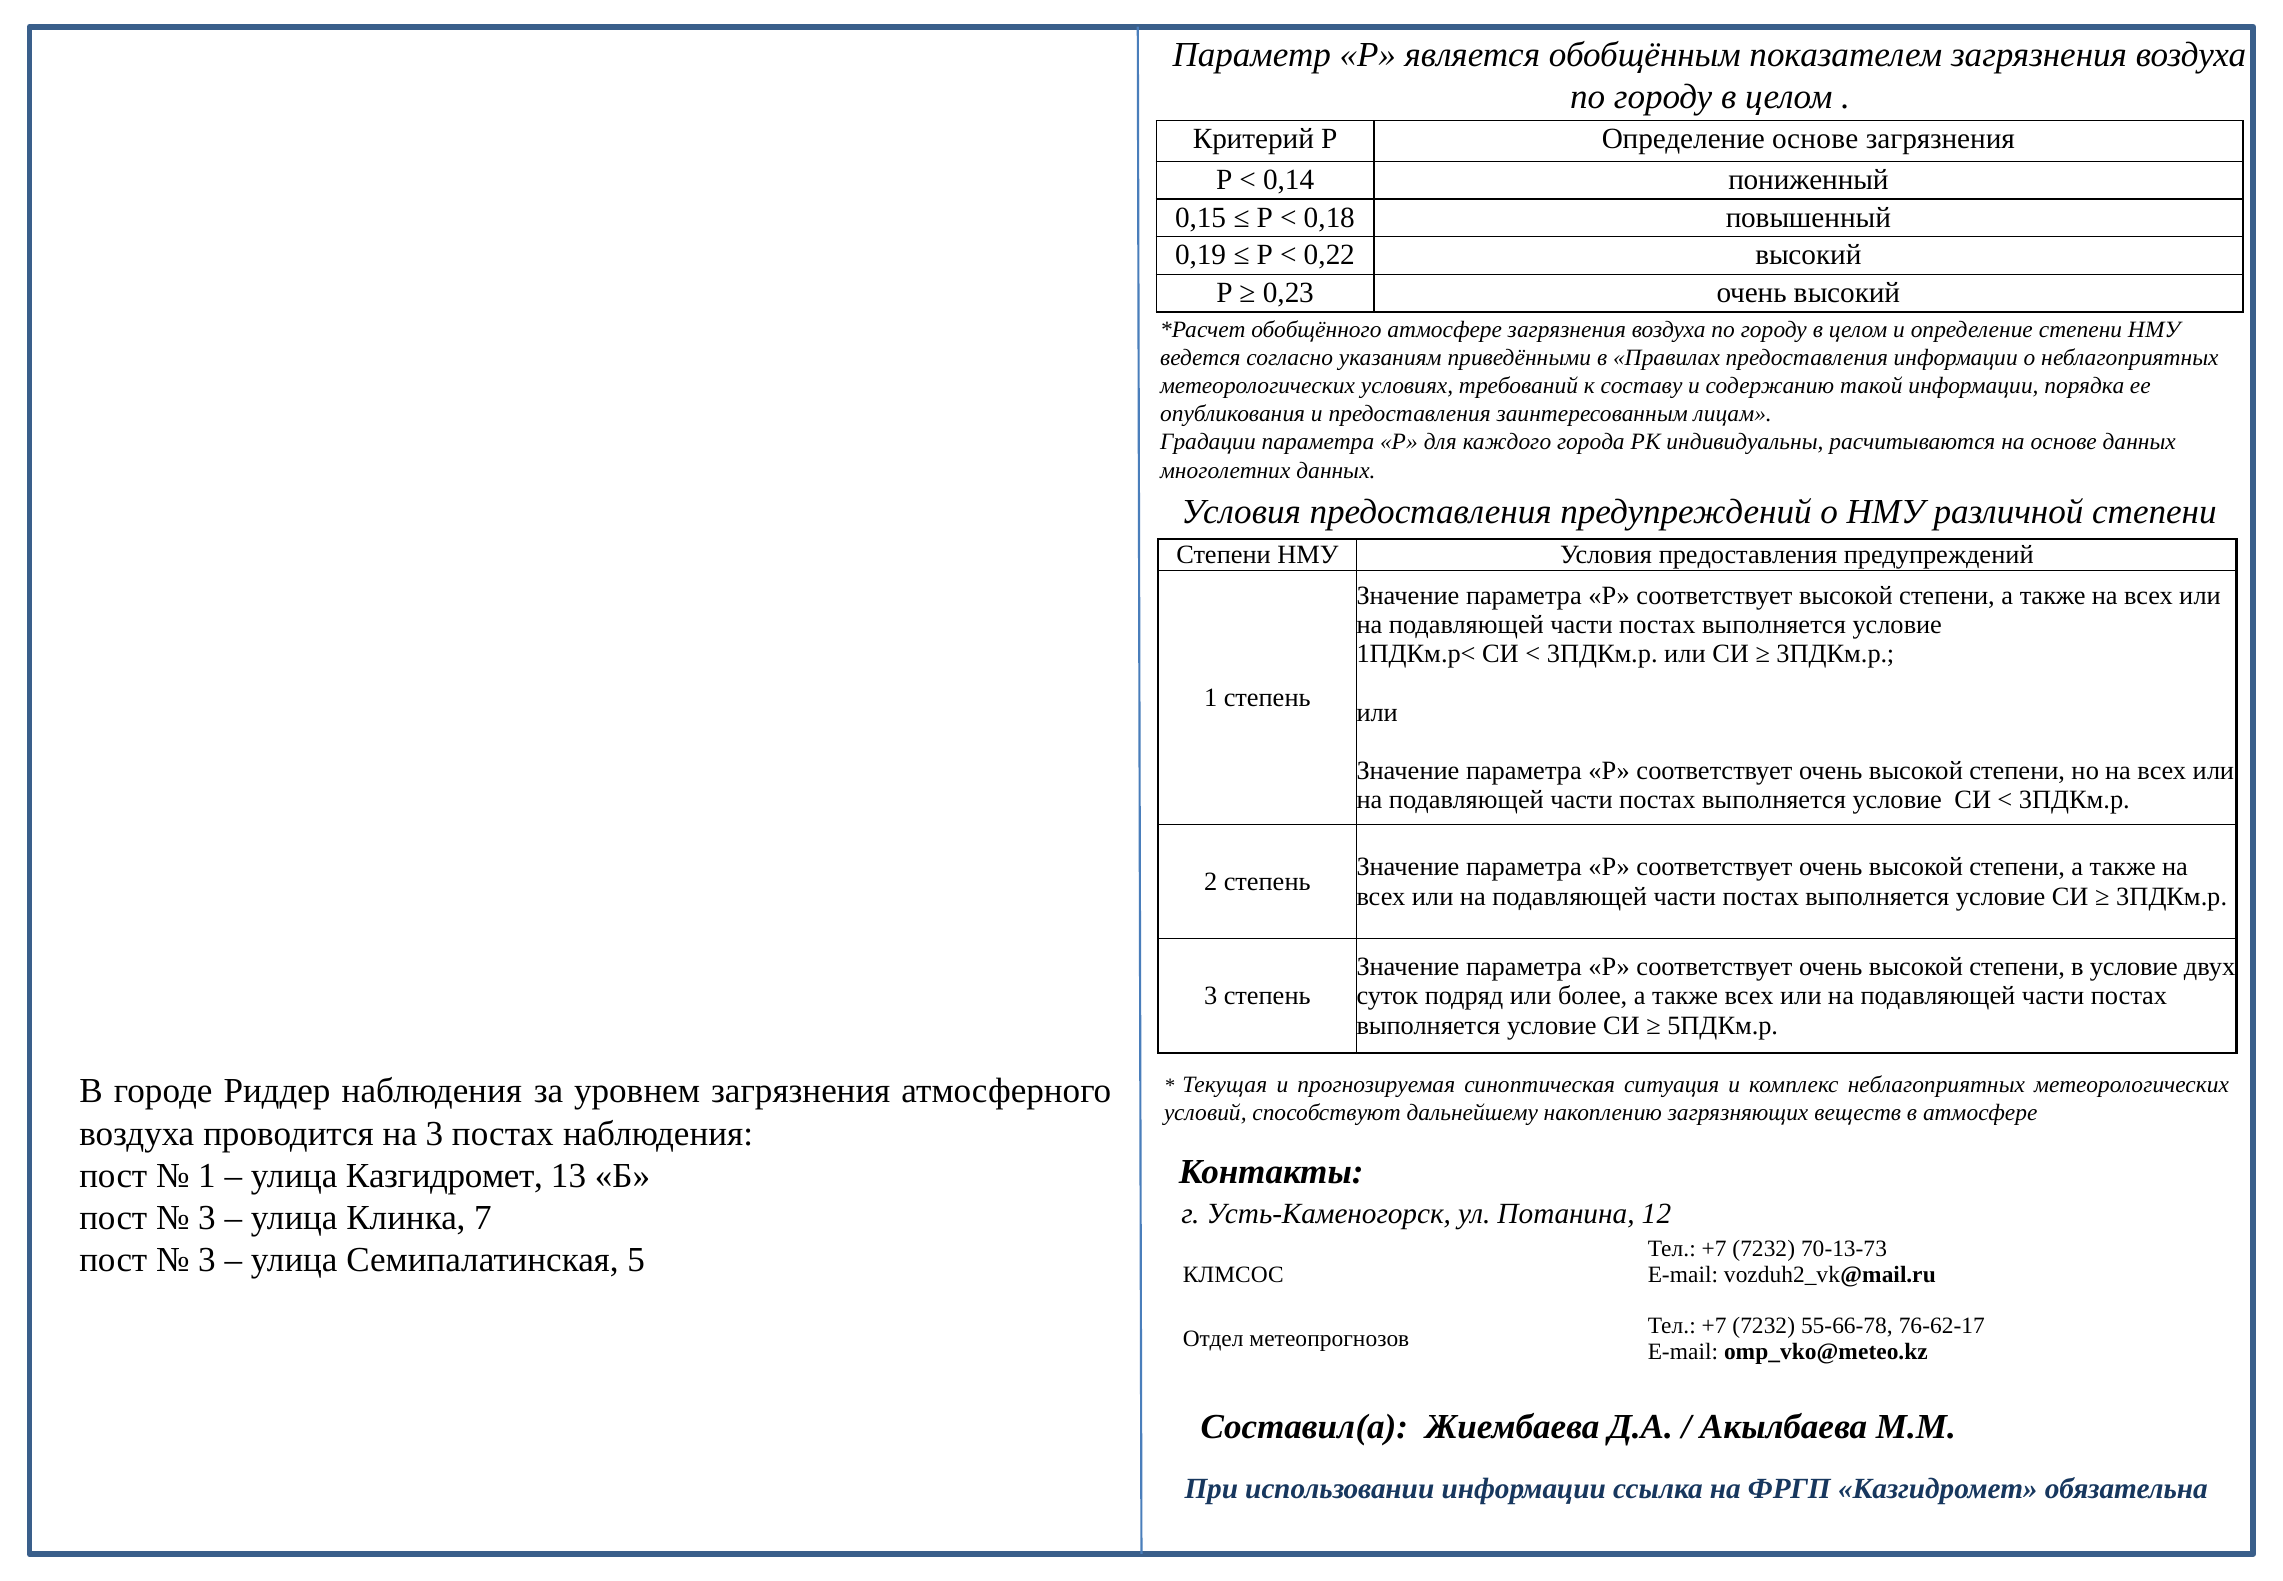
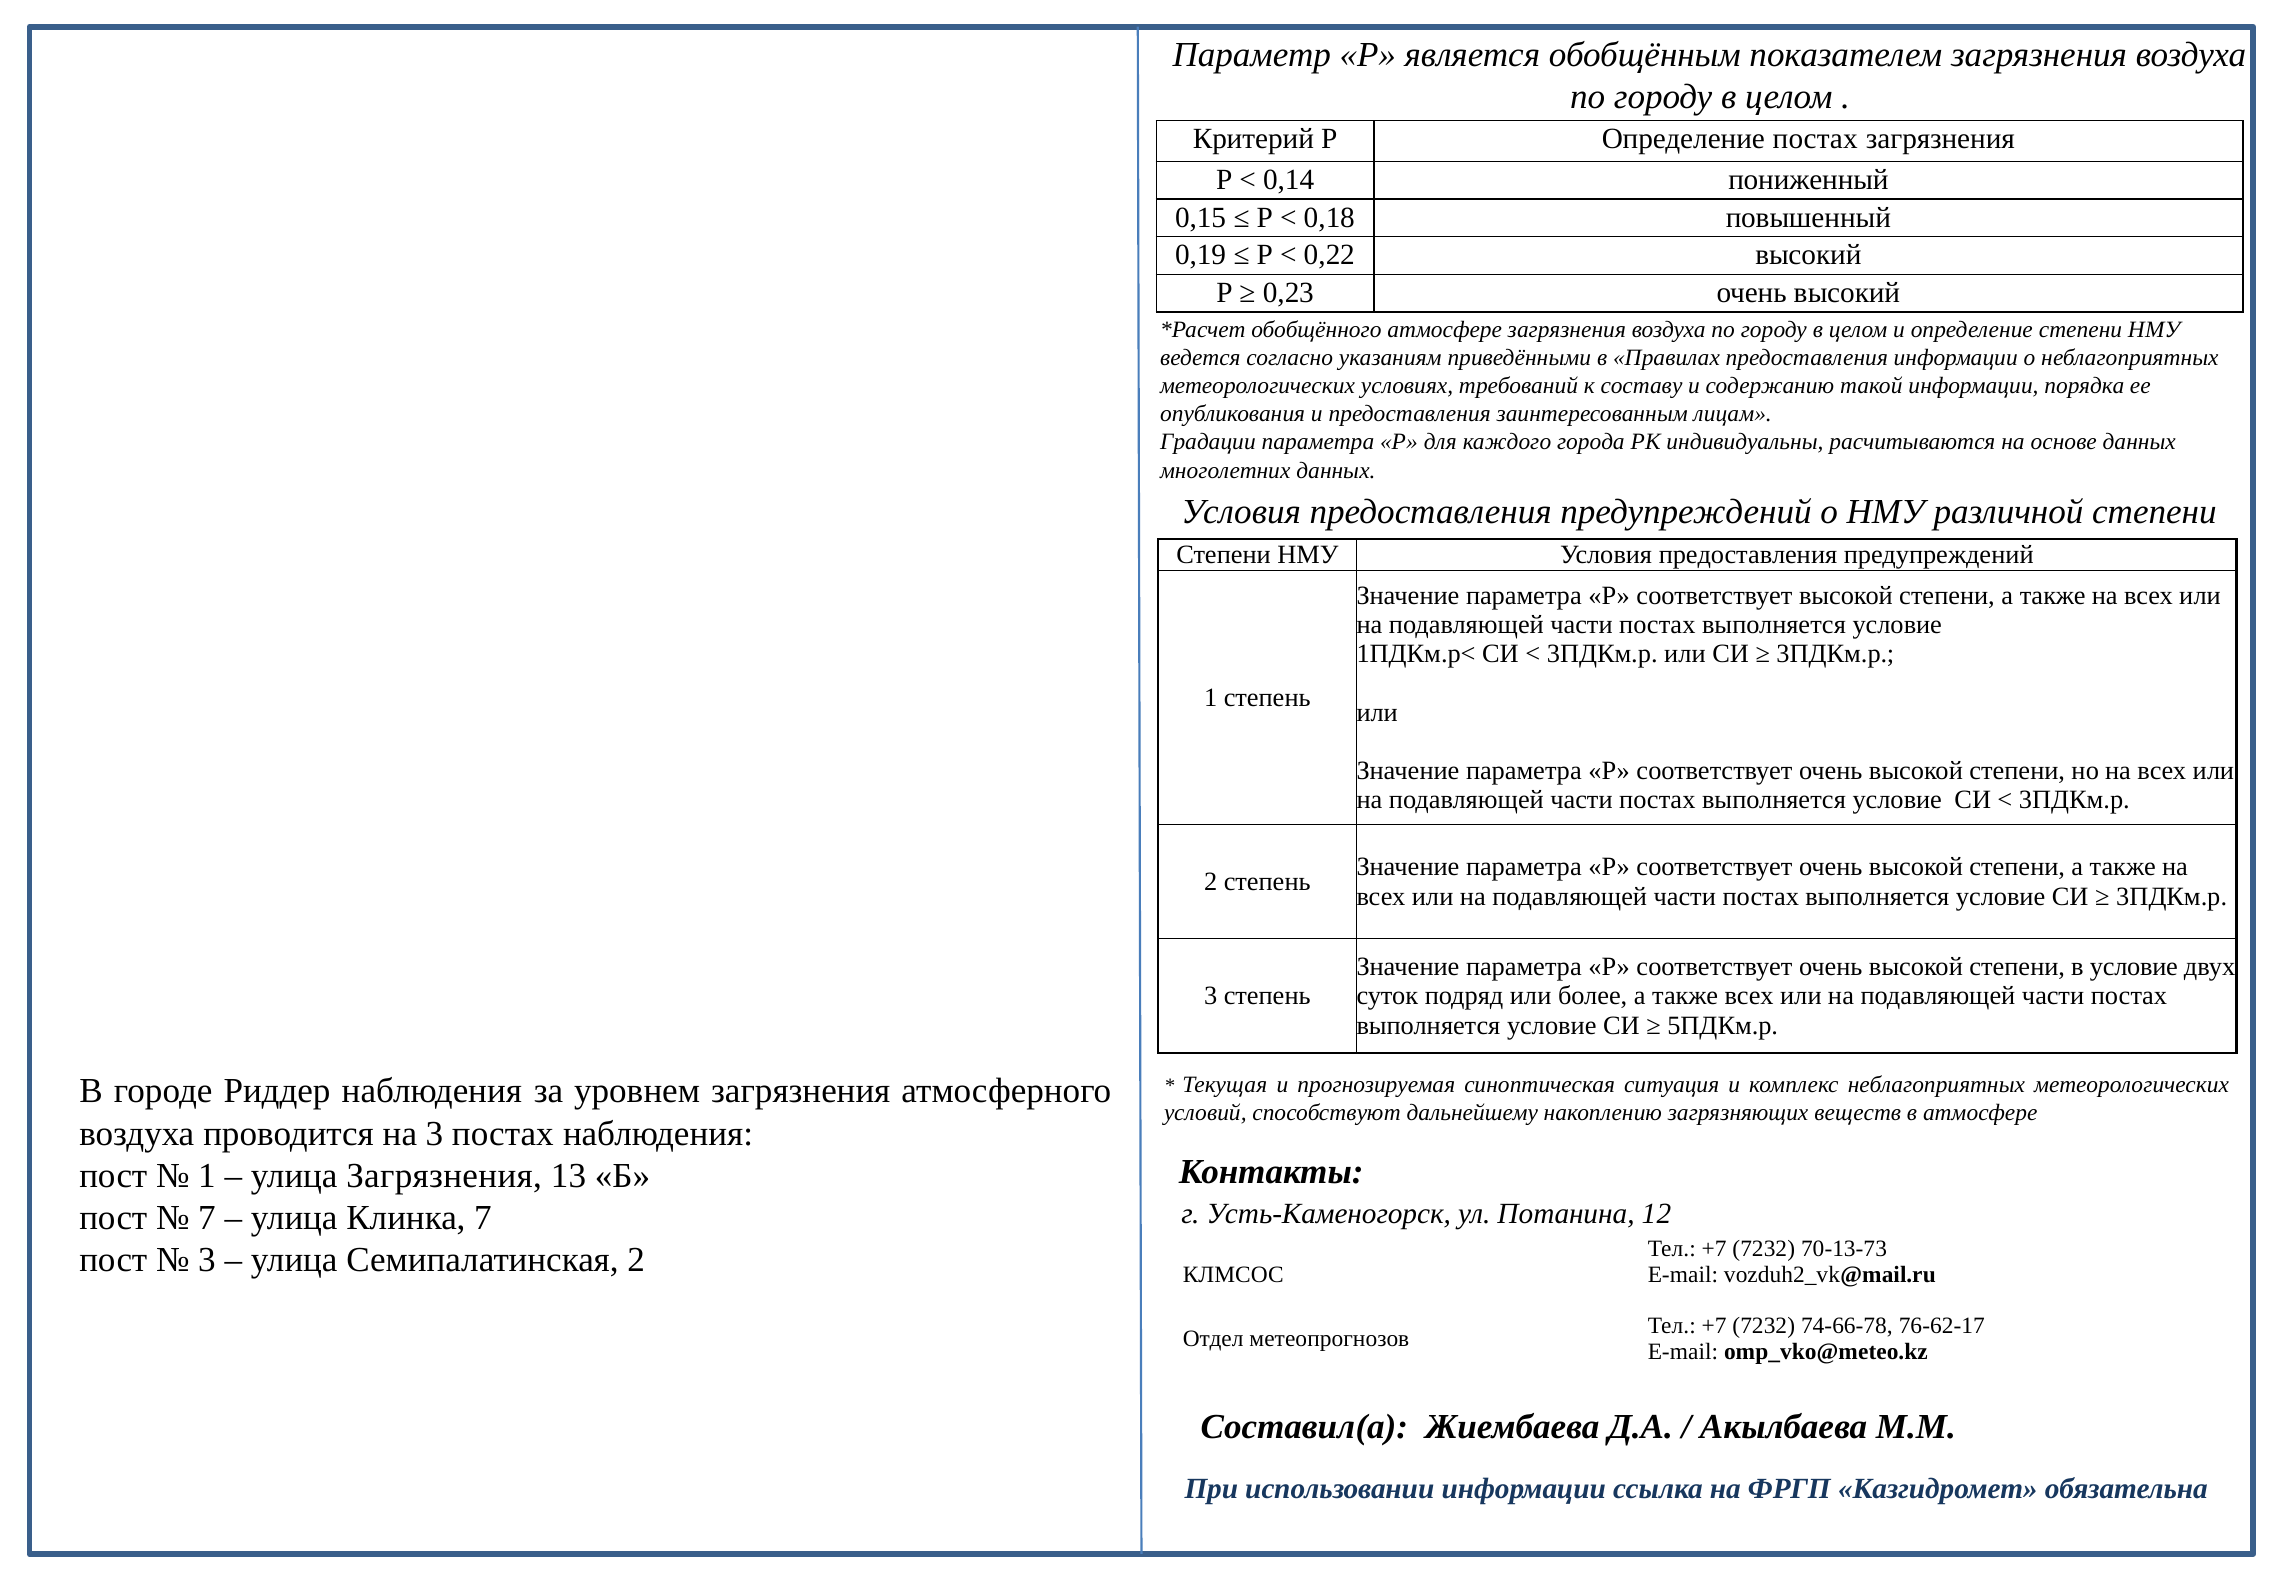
Определение основе: основе -> постах (1815, 139)
улица Казгидромет: Казгидромет -> Загрязнения (444, 1175)
3: 3 -> 7 (207, 1217)
Семипалатинская 5: 5 -> 2 (636, 1260)
55-66-78: 55-66-78 -> 74-66-78 (1847, 1325)
